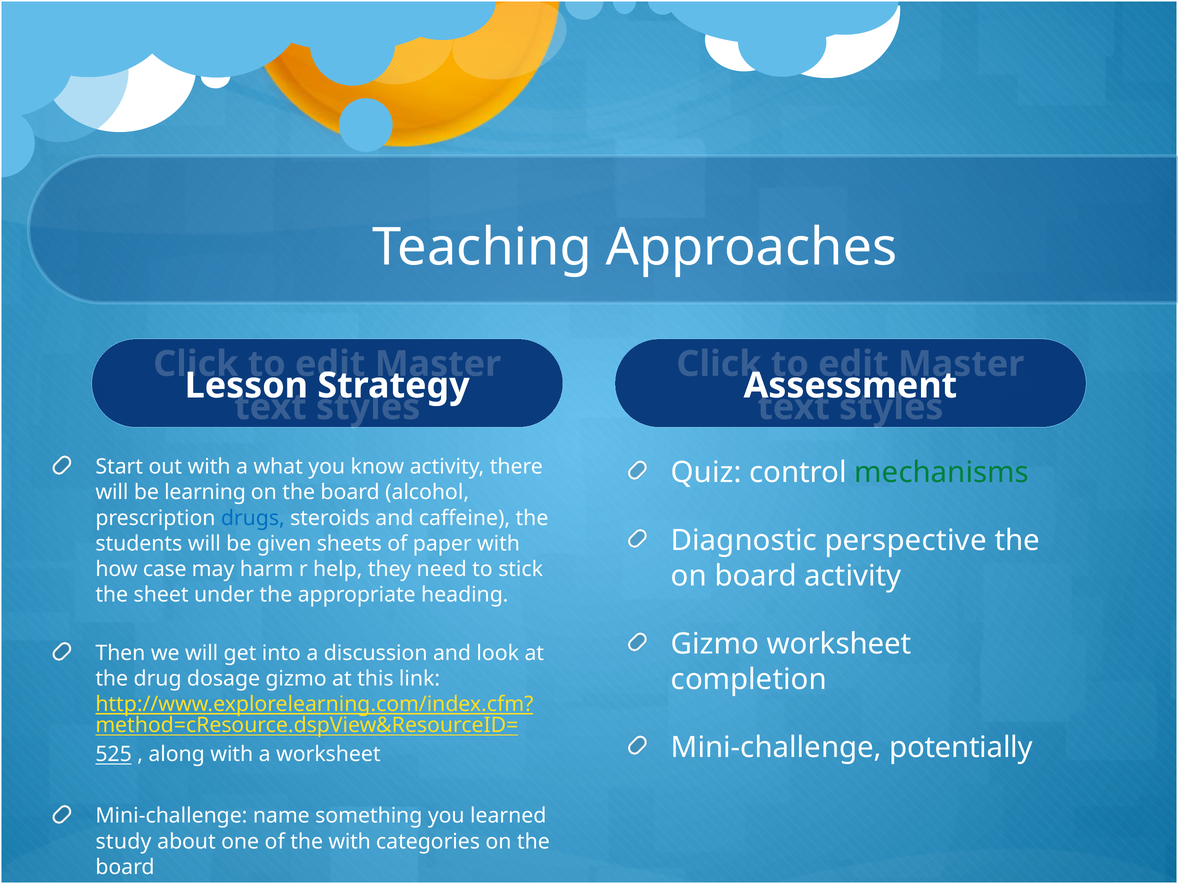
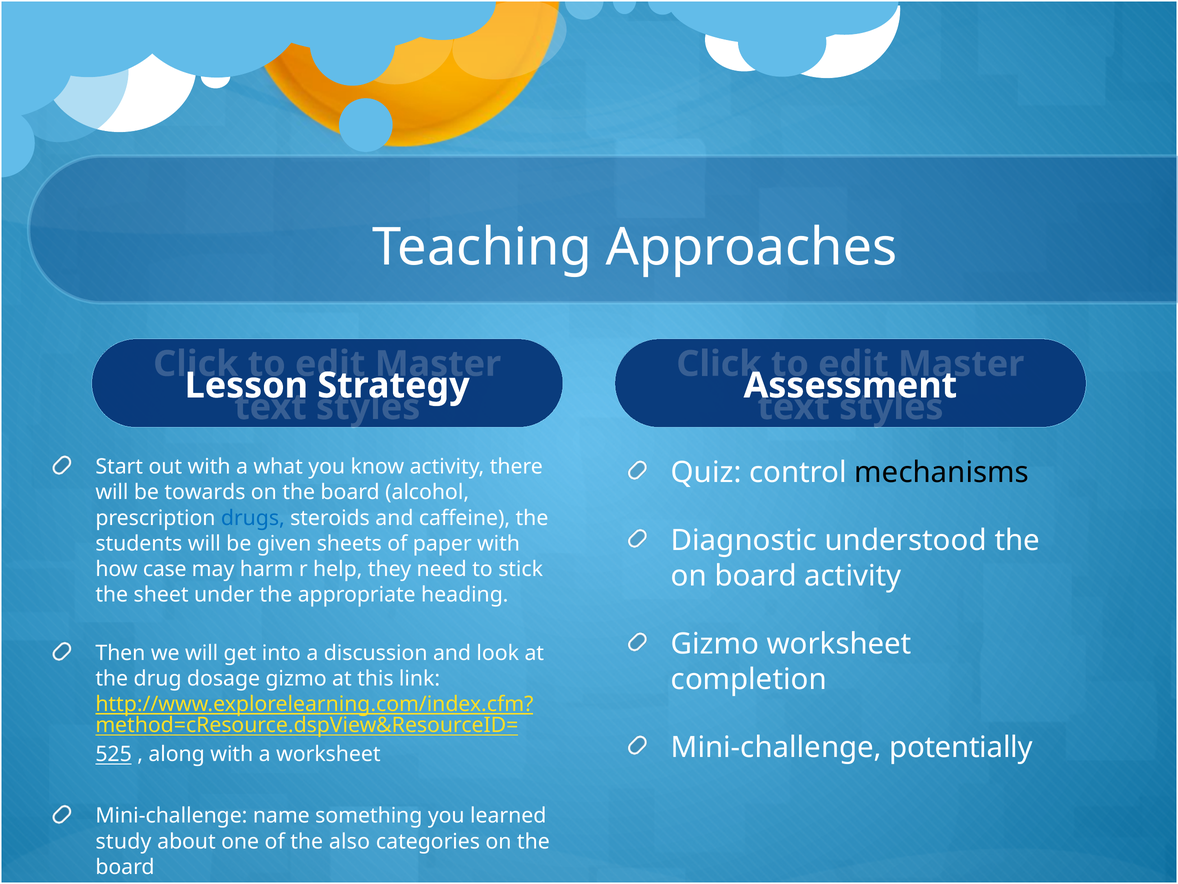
mechanisms colour: green -> black (942, 472)
learning: learning -> towards (205, 492)
perspective: perspective -> understood (906, 540)
the with: with -> also (349, 841)
